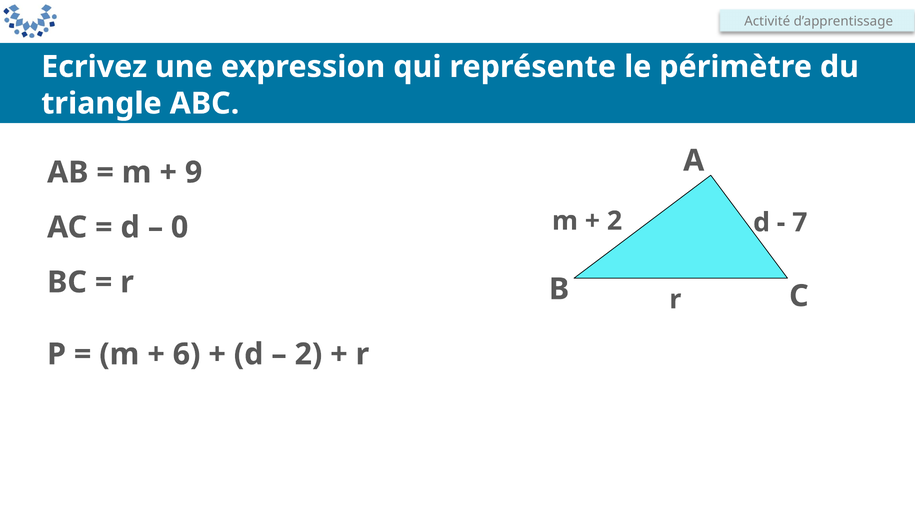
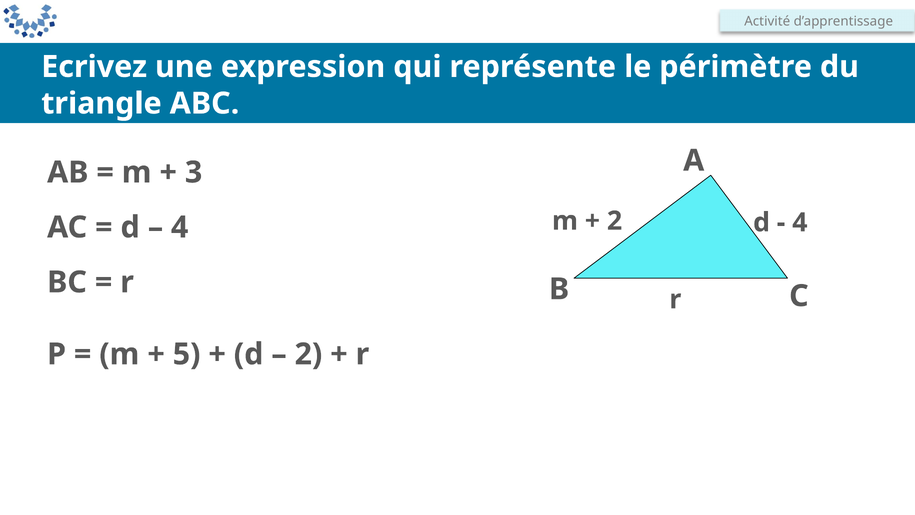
9: 9 -> 3 (194, 172)
7: 7 -> 4 (800, 222)
0: 0 -> 4 (180, 227)
6: 6 -> 5 (187, 354)
